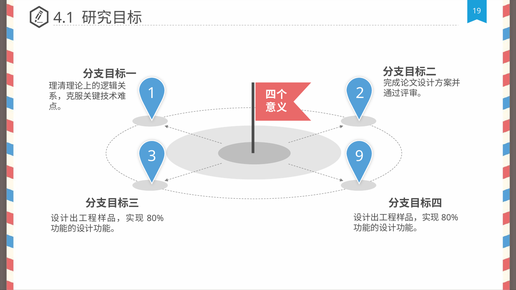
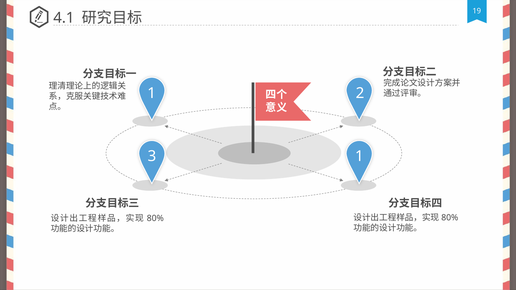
3 9: 9 -> 1 (359, 156)
